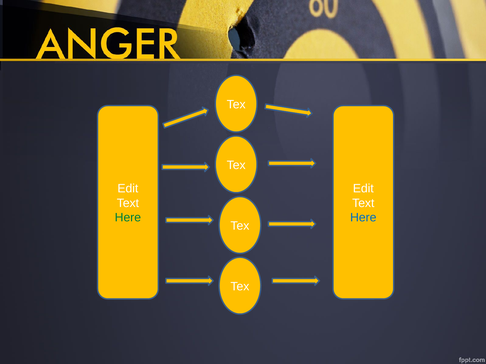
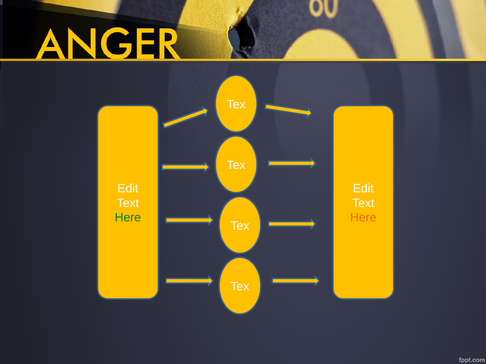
Here colour: blue -> orange (363, 218)
